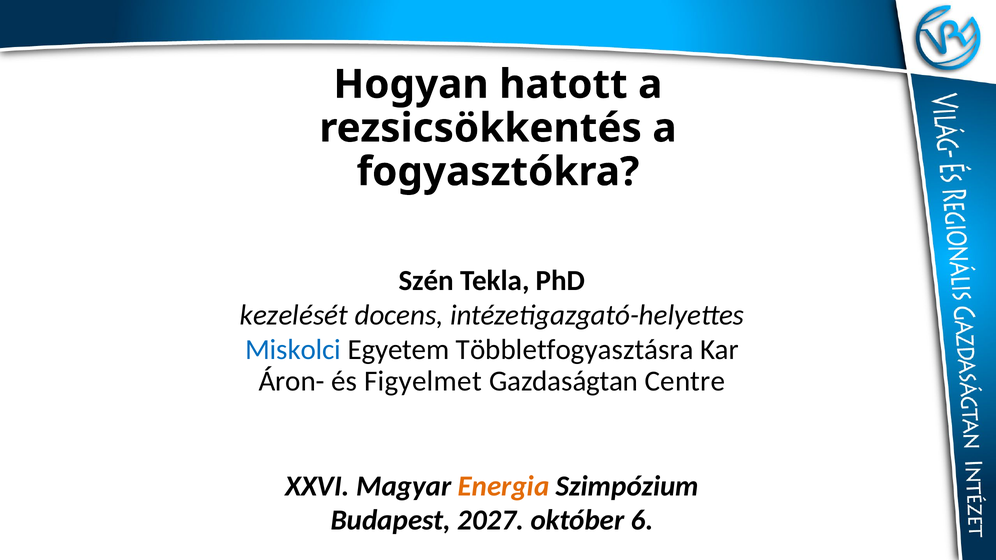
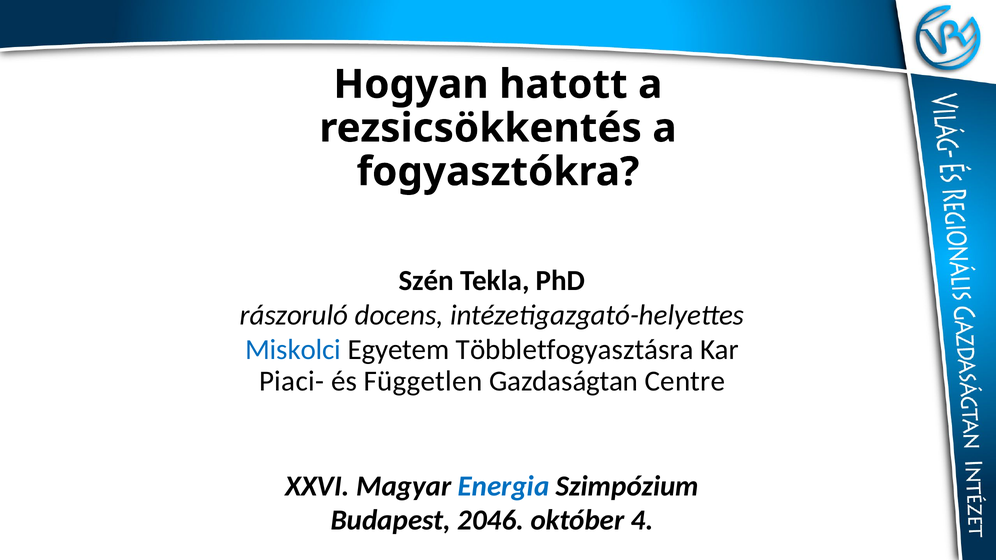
kezelését: kezelését -> rászoruló (294, 315)
Áron-: Áron- -> Piaci- (291, 381)
Figyelmet: Figyelmet -> Független (423, 381)
Energia colour: orange -> blue (504, 486)
2027: 2027 -> 2046 (491, 521)
6: 6 -> 4 (642, 521)
